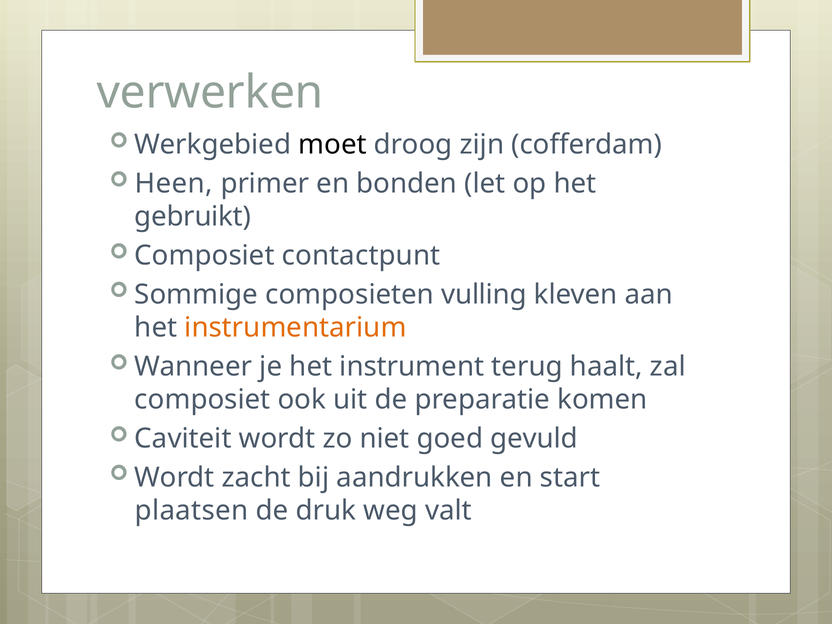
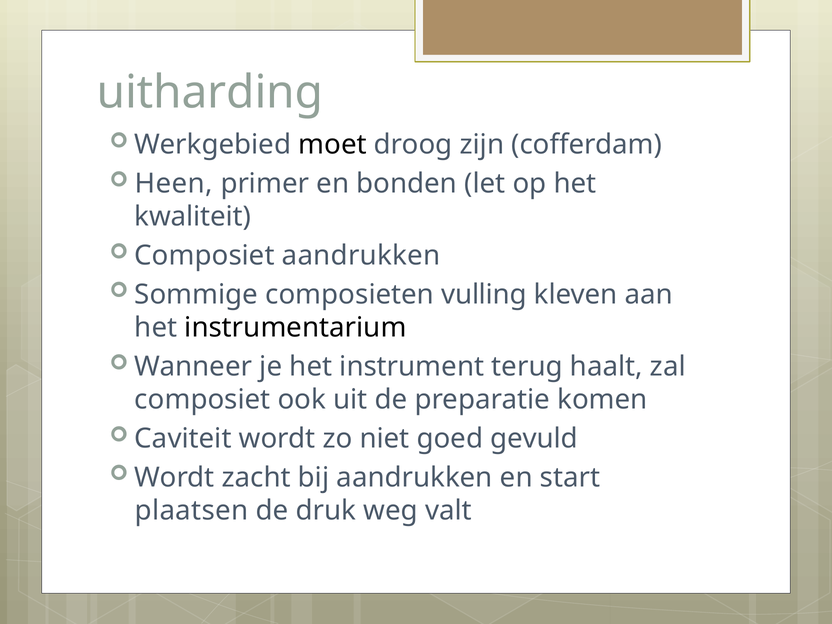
verwerken: verwerken -> uitharding (210, 92)
gebruikt: gebruikt -> kwaliteit (193, 217)
Composiet contactpunt: contactpunt -> aandrukken (361, 256)
instrumentarium colour: orange -> black (295, 328)
